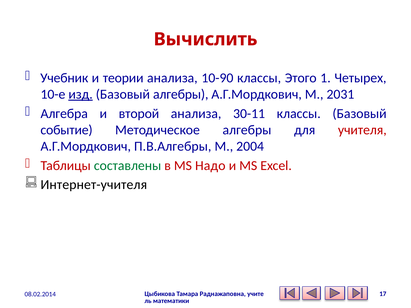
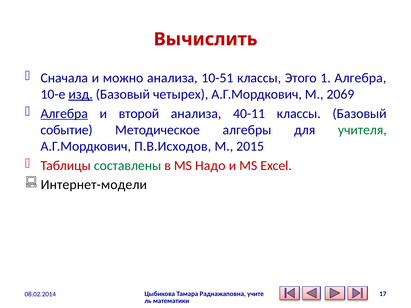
Учебник: Учебник -> Сначала (64, 78)
теории: теории -> можно (123, 78)
10-90: 10-90 -> 10-51 (217, 78)
1 Четырех: Четырех -> Алгебра (360, 78)
Базовый алгебры: алгебры -> четырех (181, 94)
2031: 2031 -> 2069 (340, 94)
Алгебра underline: none -> present (64, 114)
30-11: 30-11 -> 40-11 (249, 114)
учителя colour: red -> green (362, 130)
П.В.Алгебры: П.В.Алгебры -> П.В.Исходов (173, 146)
2004: 2004 -> 2015 (250, 146)
Интернет-учителя: Интернет-учителя -> Интернет-модели (94, 185)
